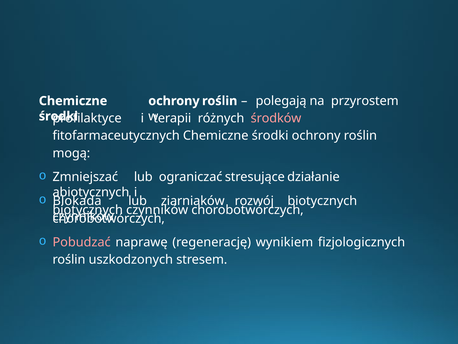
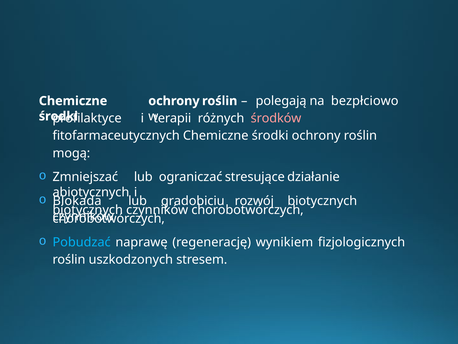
przyrostem: przyrostem -> bezpłciowo (365, 101)
ziarniaków: ziarniaków -> gradobiciu (193, 201)
Pobudzać colour: pink -> light blue (82, 242)
